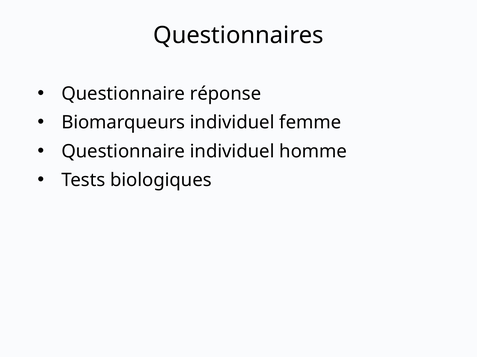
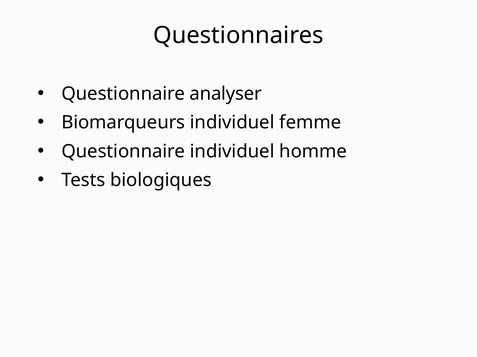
réponse: réponse -> analyser (226, 94)
